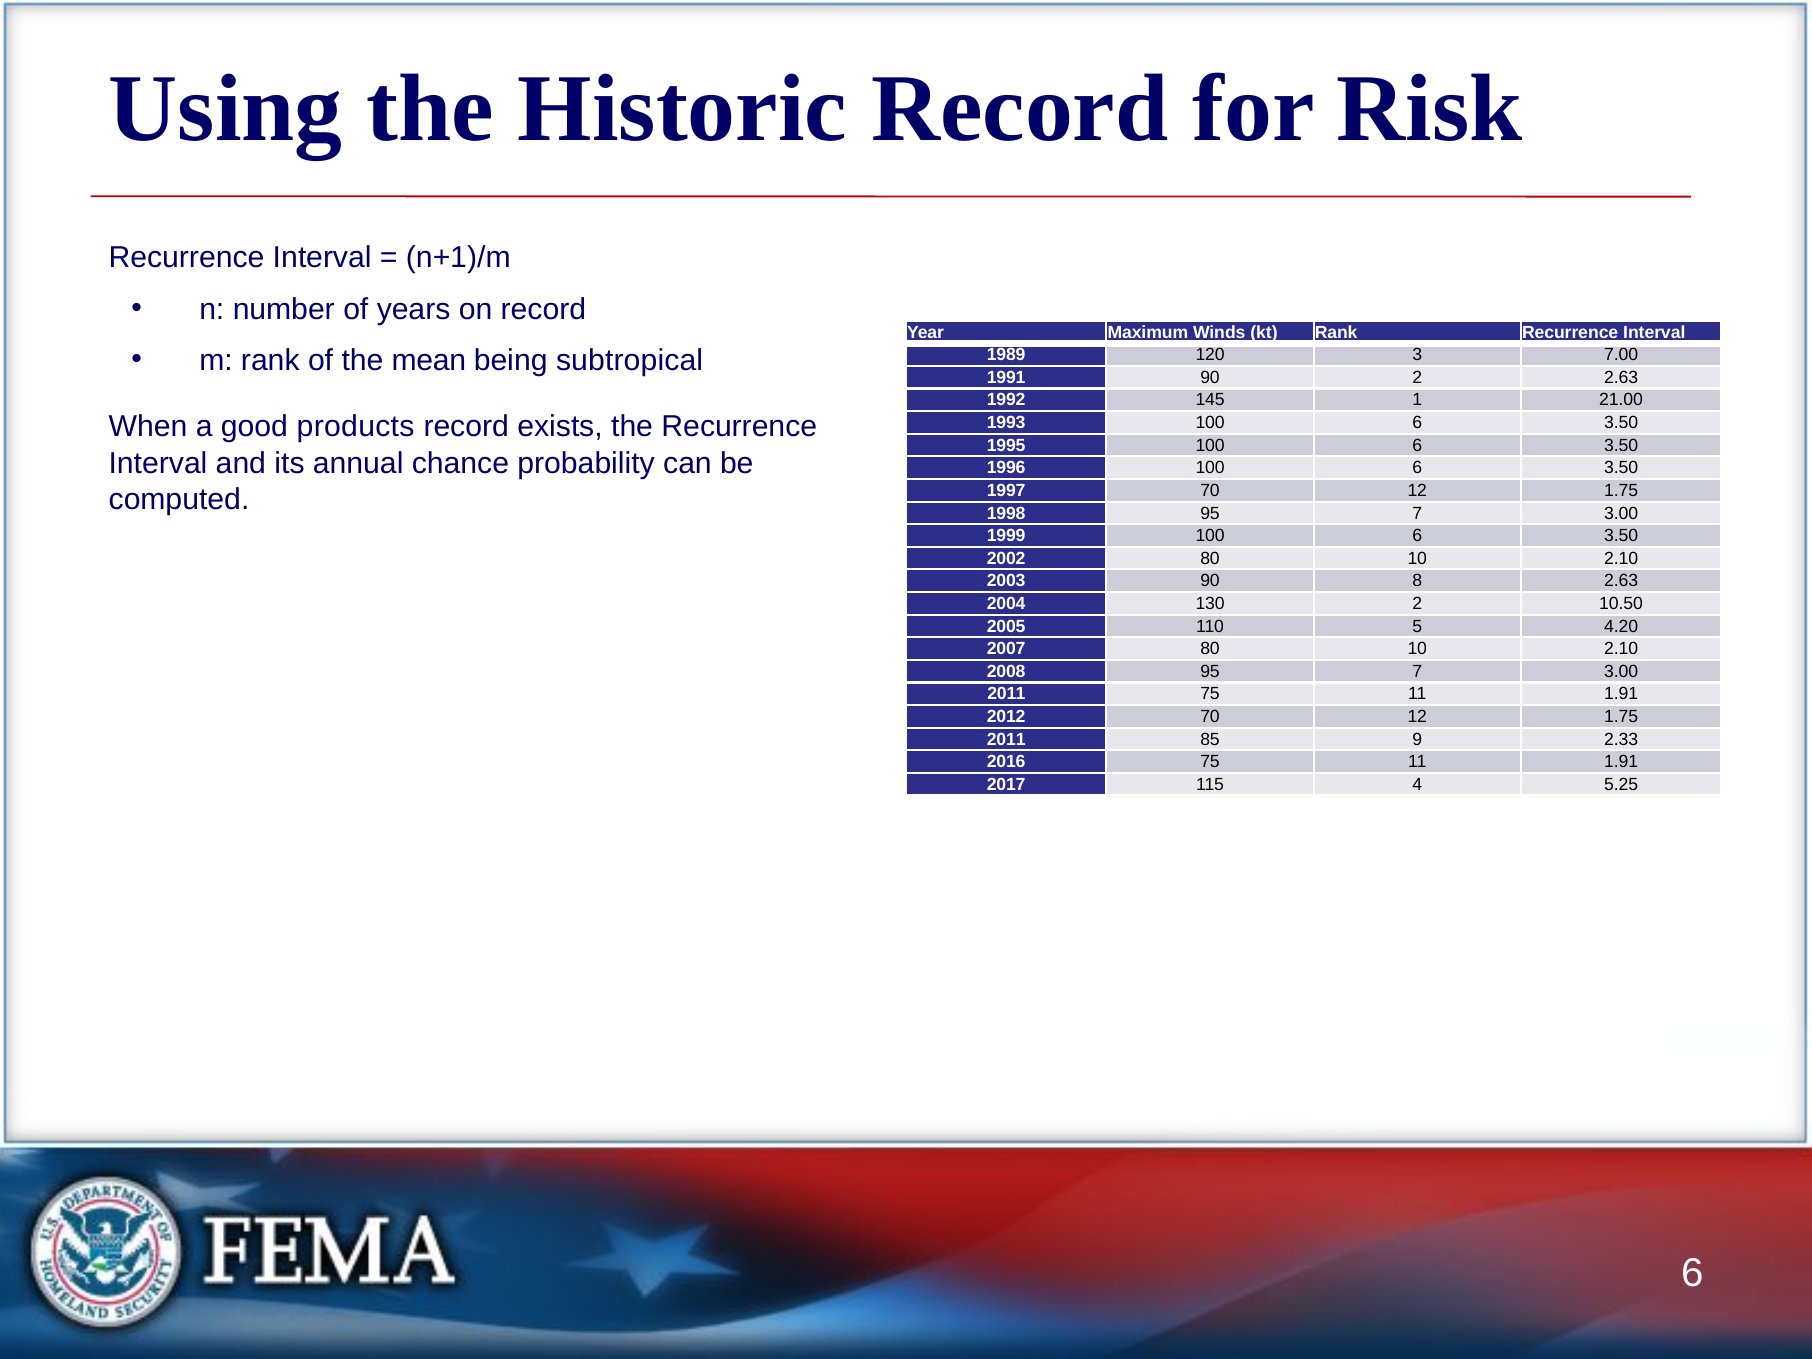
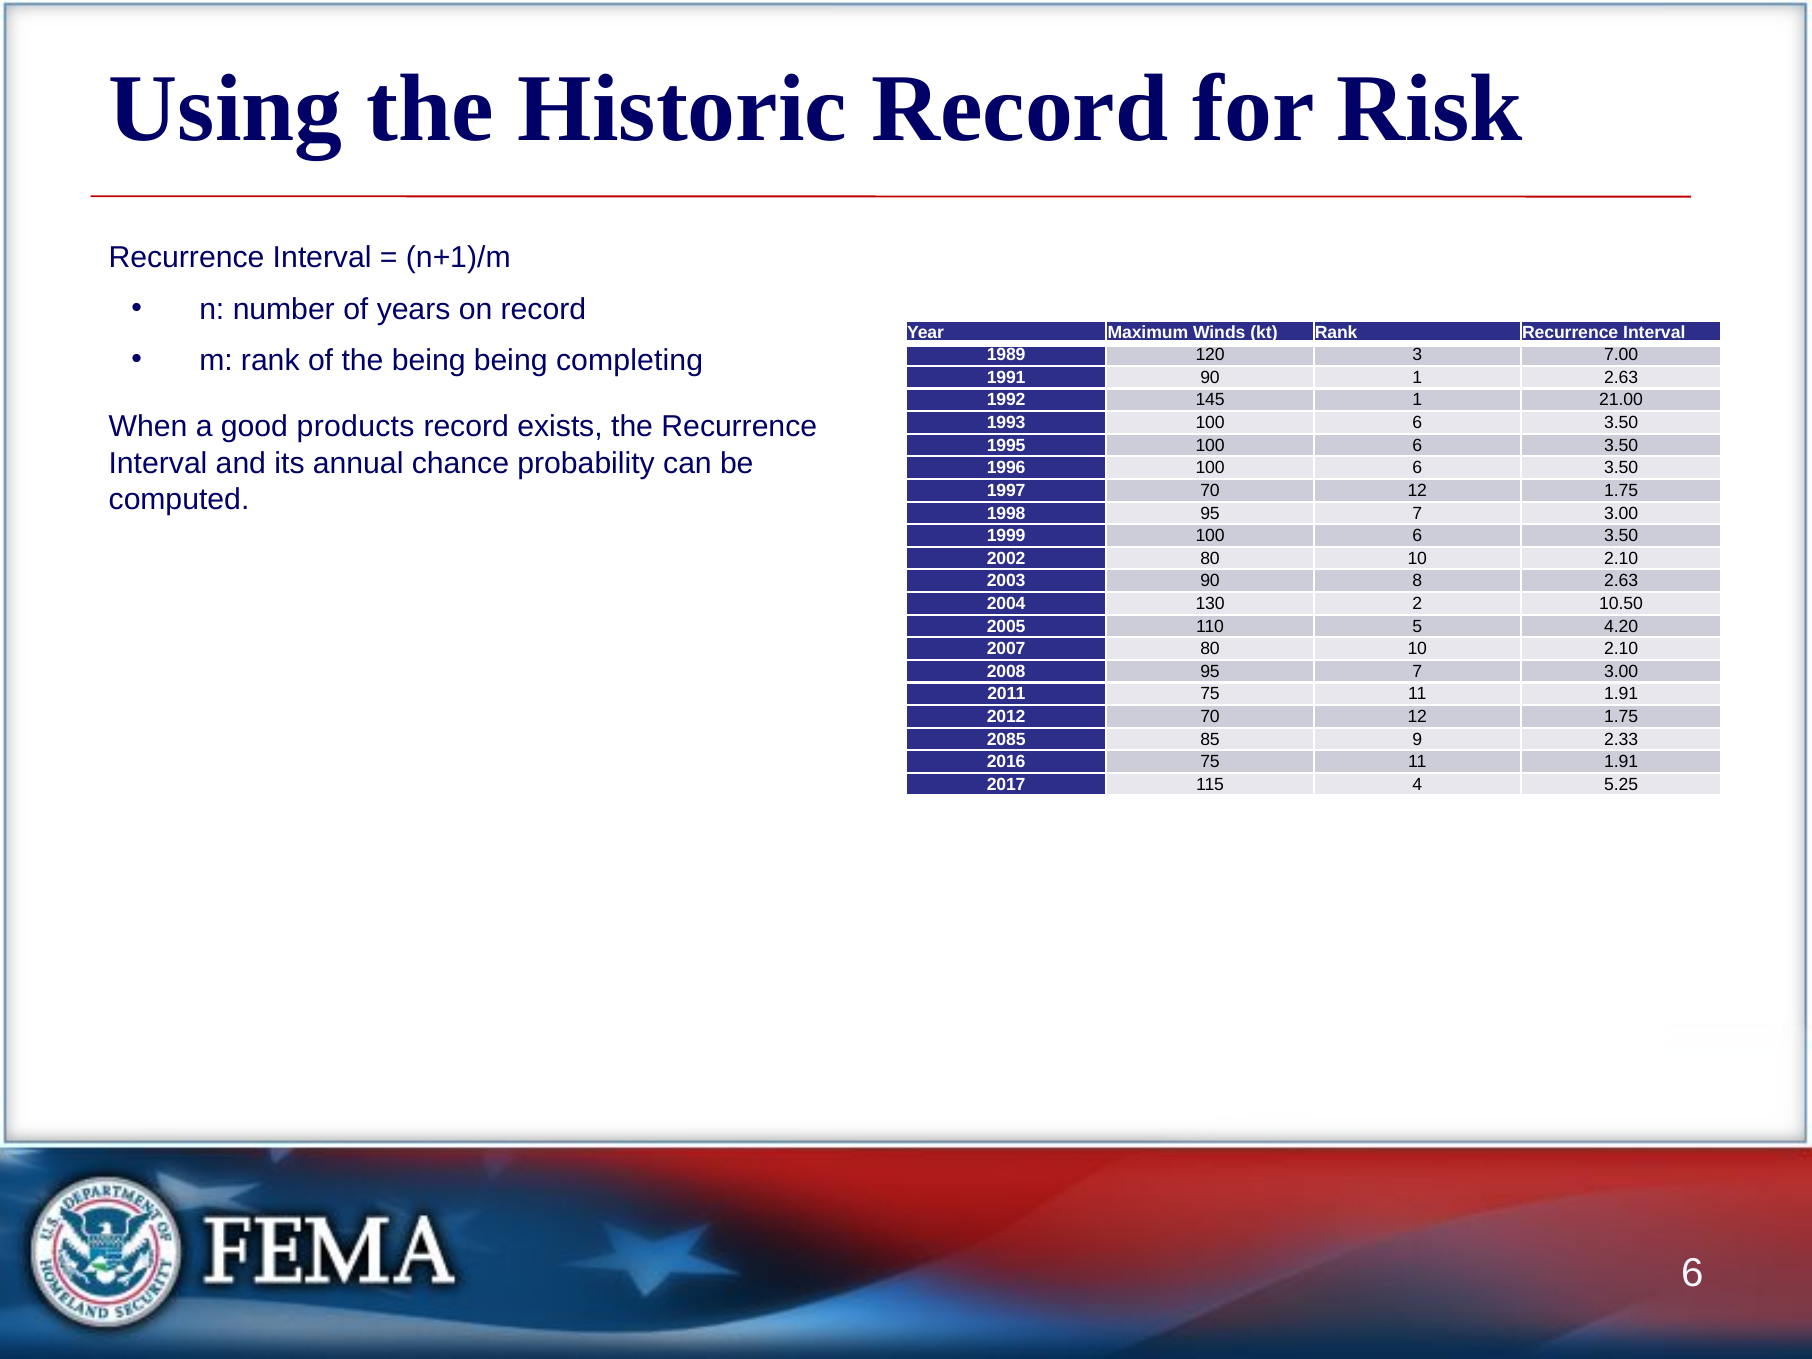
the mean: mean -> being (429, 361)
subtropical: subtropical -> completing (630, 361)
90 2: 2 -> 1 (1417, 378)
2011: 2011 -> 2085 (1006, 739)
